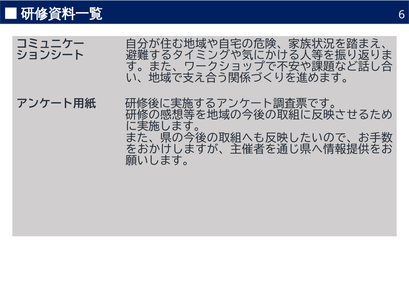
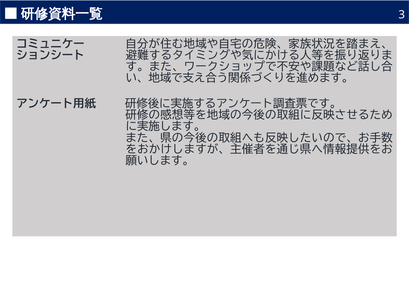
6: 6 -> 3 (402, 15)
